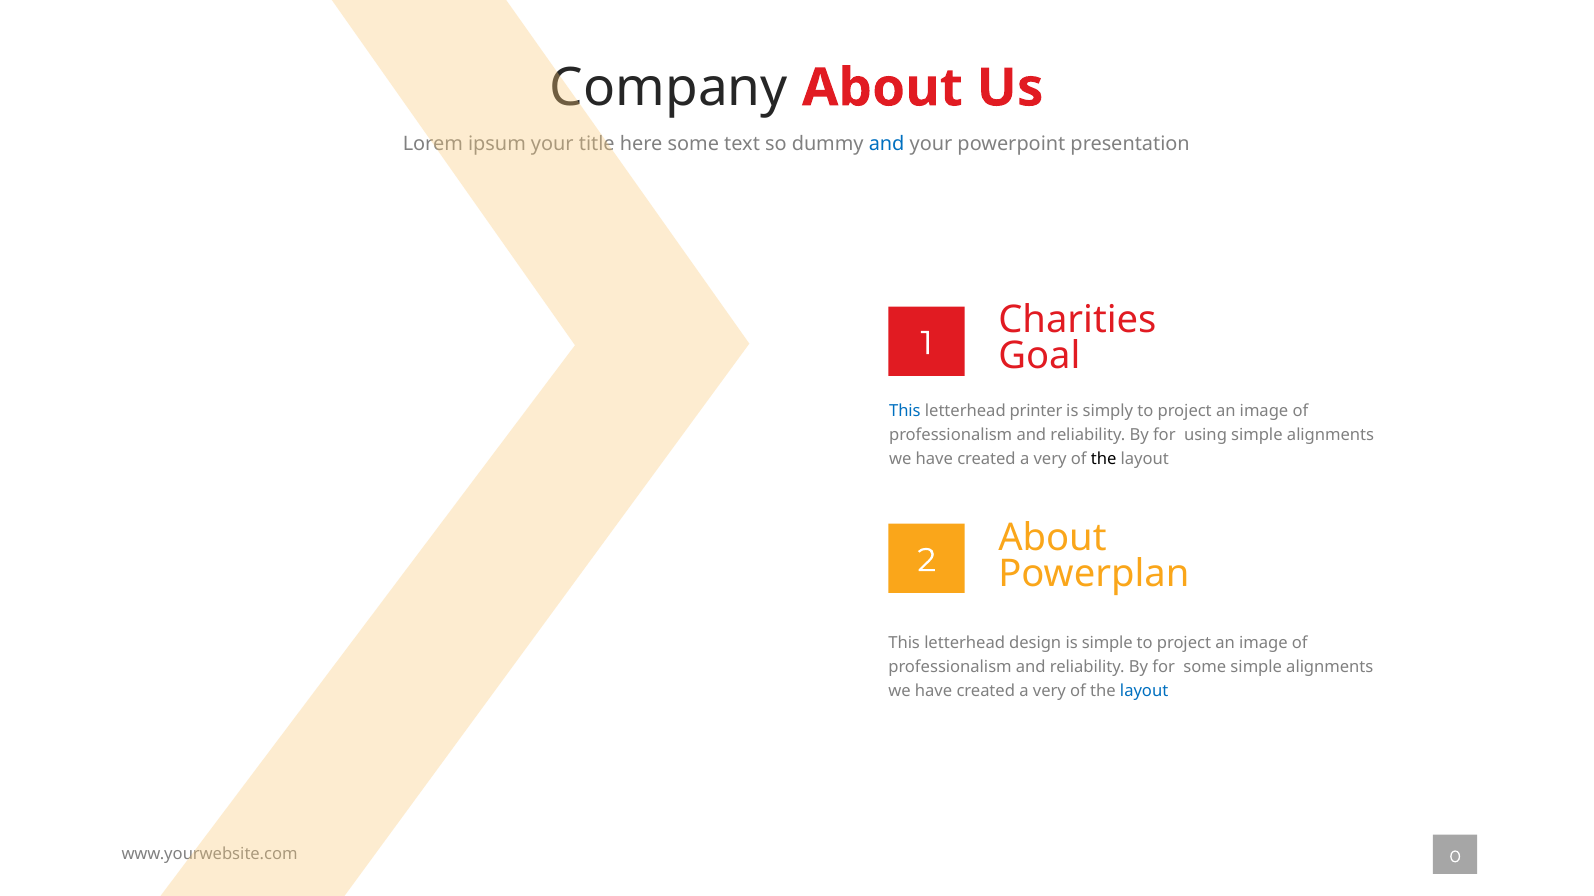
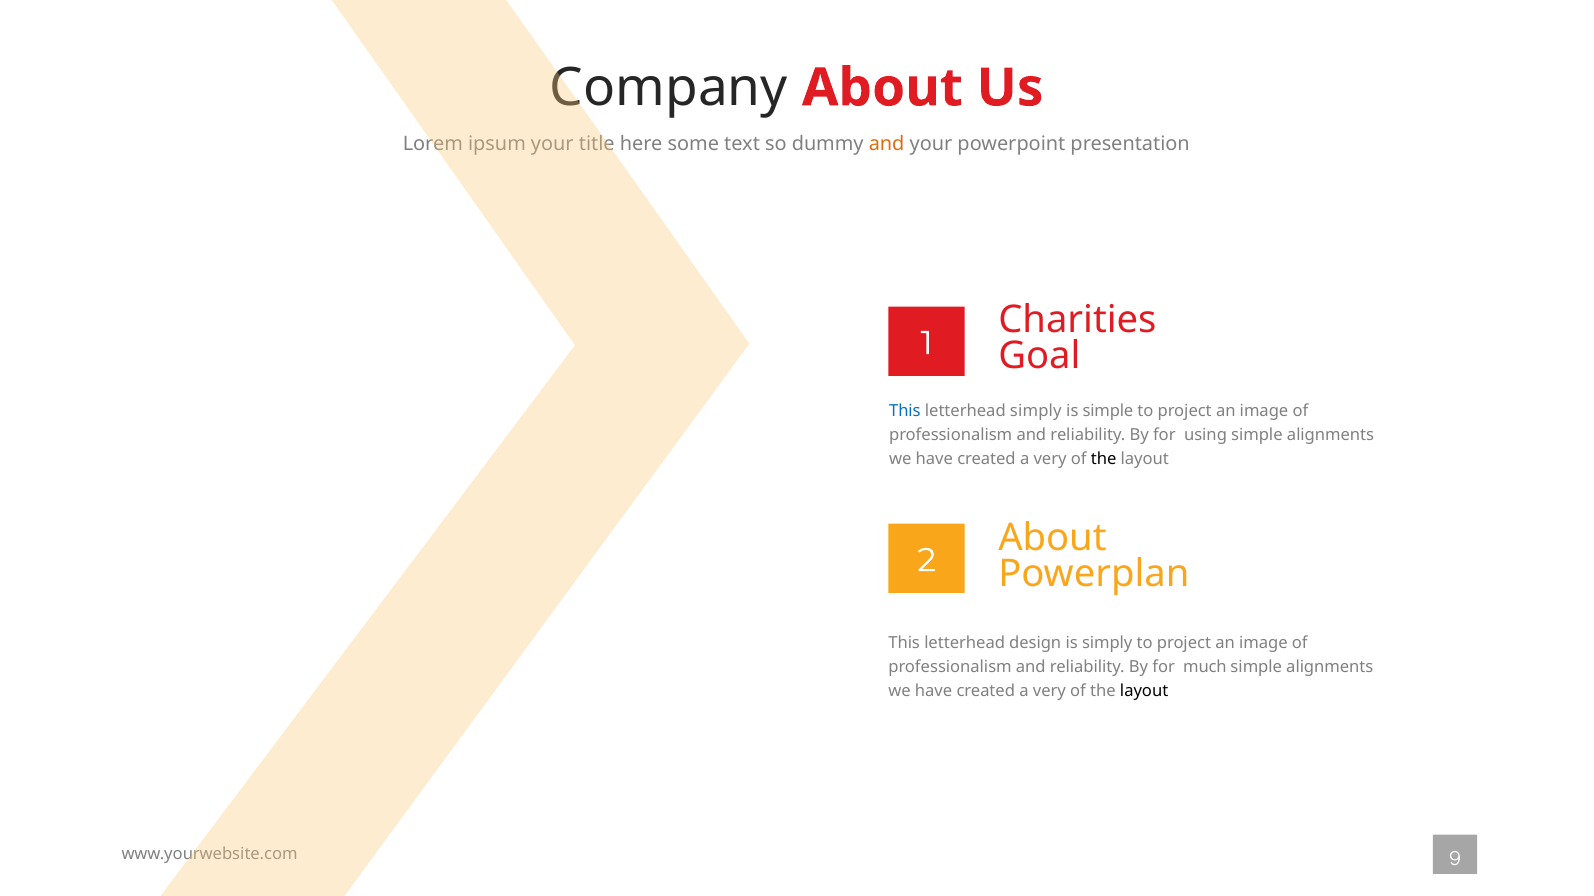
and colour: blue -> orange (887, 144)
letterhead printer: printer -> simply (1036, 412)
is simply: simply -> simple (1108, 412)
is simple: simple -> simply (1107, 643)
for some: some -> much (1205, 667)
layout colour: blue -> black (1144, 691)
0: 0 -> 9 (1455, 856)
